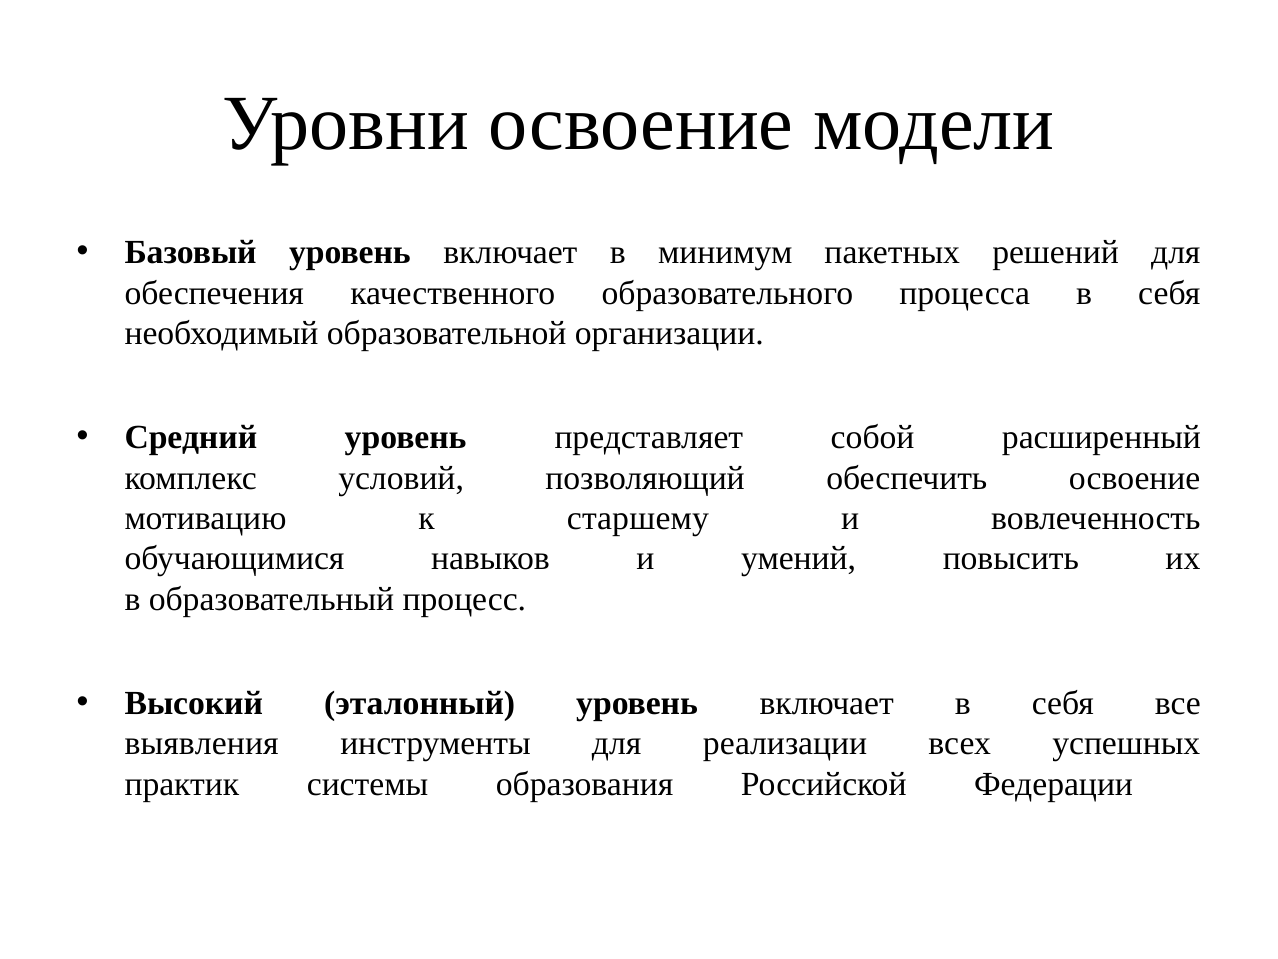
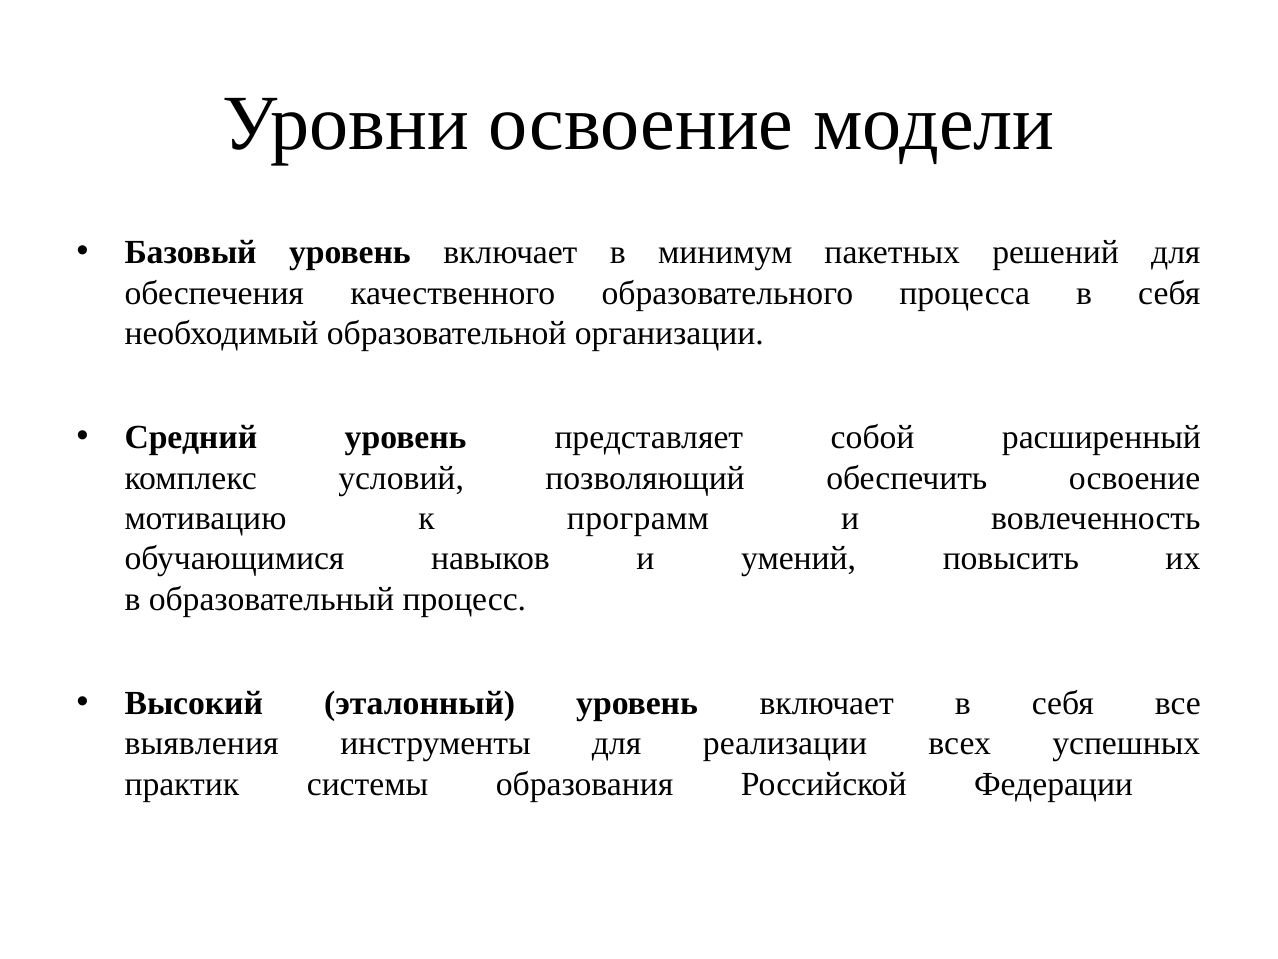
старшему: старшему -> программ (638, 518)
